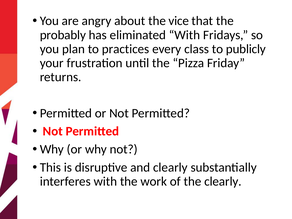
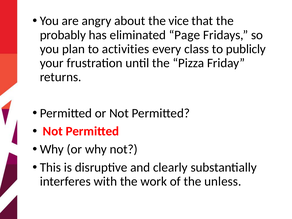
eliminated With: With -> Page (184, 35)
practices: practices -> activities (126, 49)
the clearly: clearly -> unless (223, 181)
